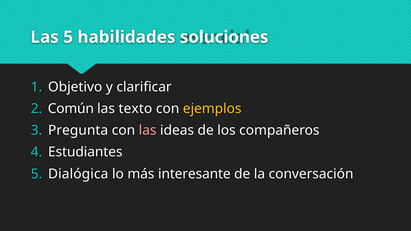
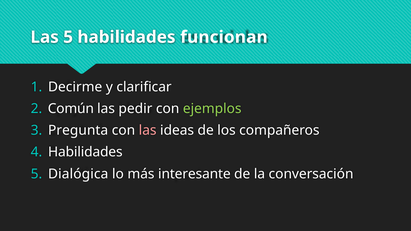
soluciones: soluciones -> funcionan (224, 37)
Objetivo: Objetivo -> Decirme (75, 87)
texto: texto -> pedir (135, 109)
ejemplos colour: yellow -> light green (212, 109)
Estudiantes: Estudiantes -> Habilidades (85, 152)
